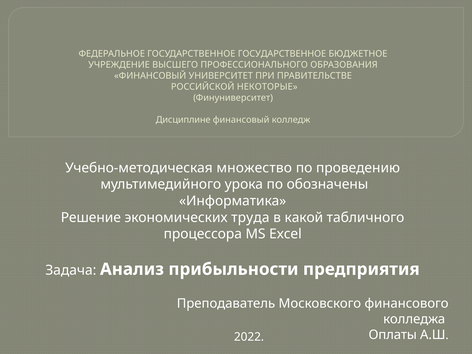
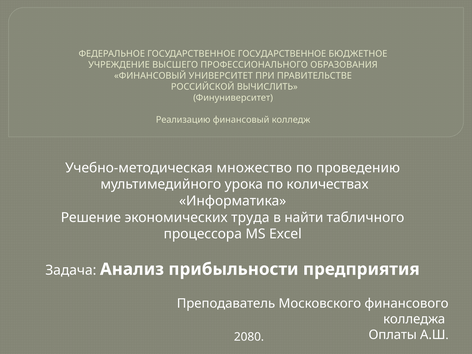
НЕКОТОРЫЕ: НЕКОТОРЫЕ -> ВЫЧИСЛИТЬ (267, 87)
Дисциплине: Дисциплине -> Реализацию (183, 120)
обозначены: обозначены -> количествах (327, 184)
какой: какой -> найти (304, 217)
2022: 2022 -> 2080 (249, 337)
